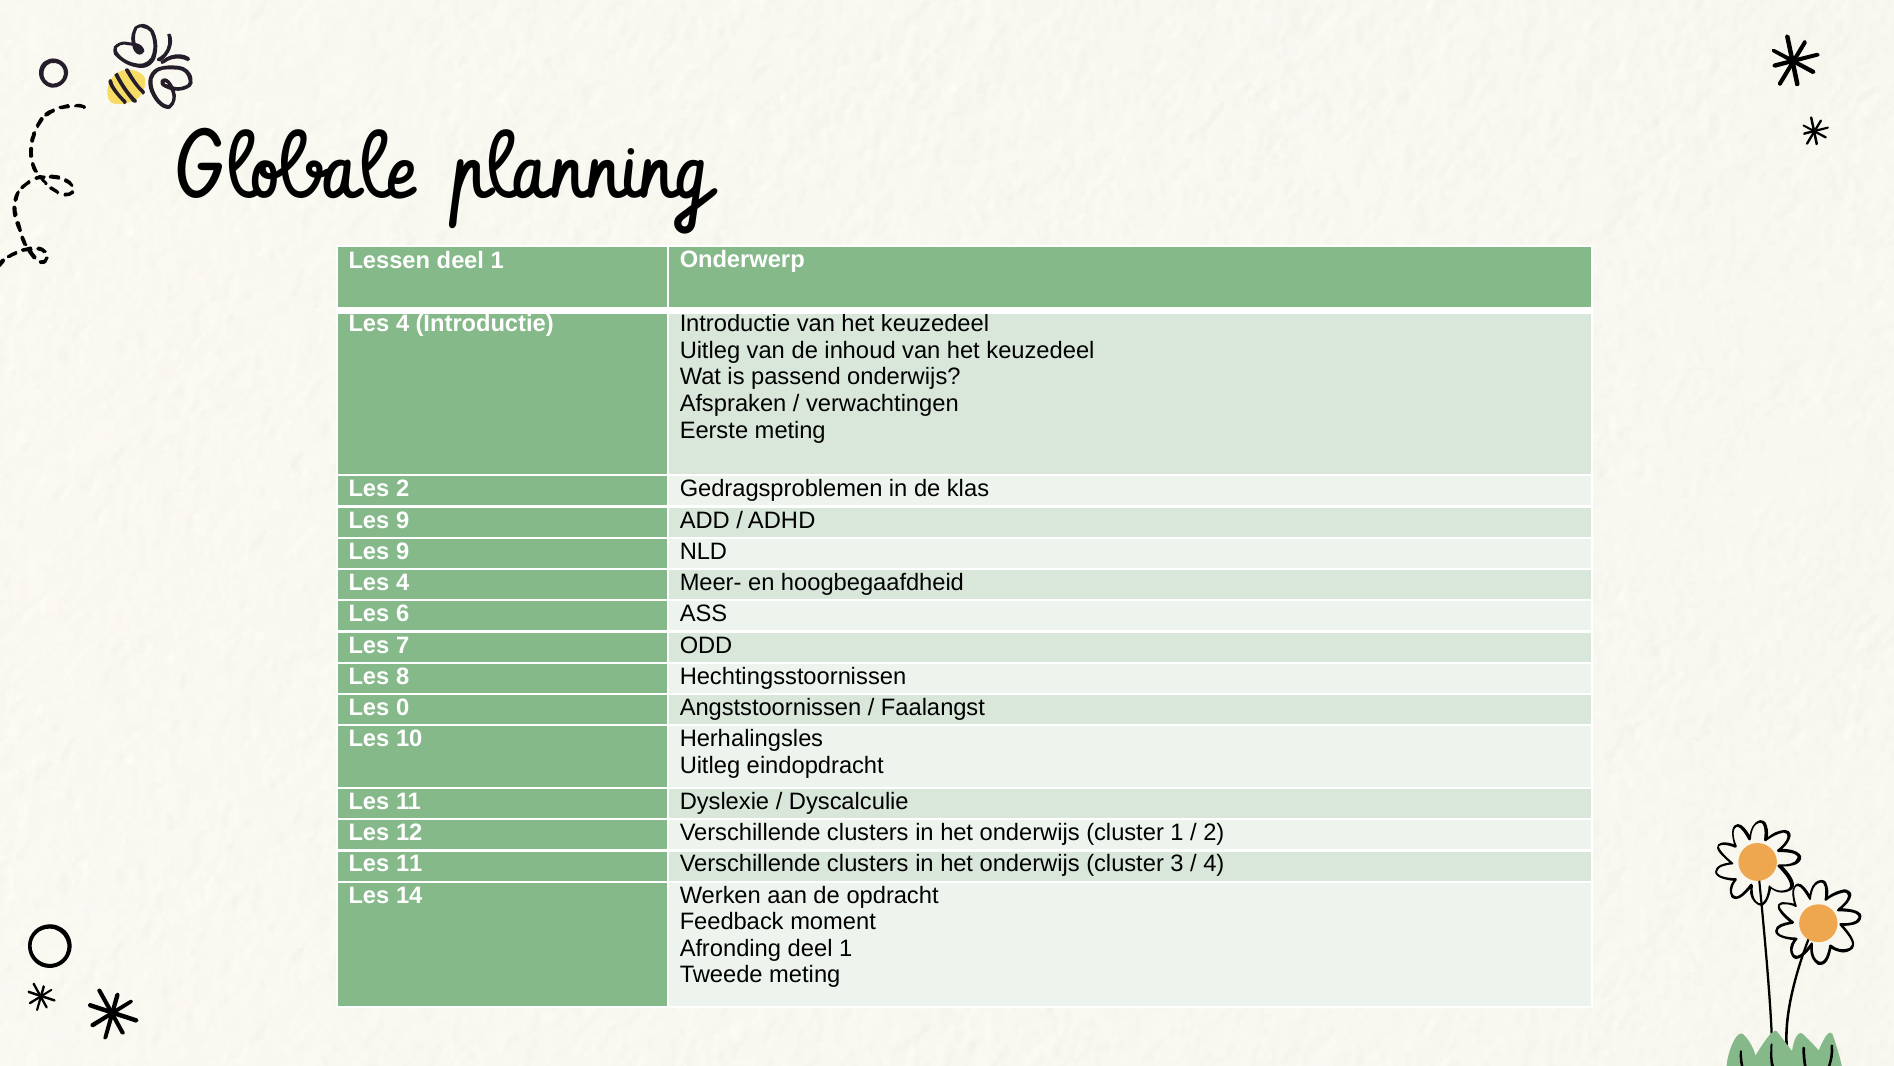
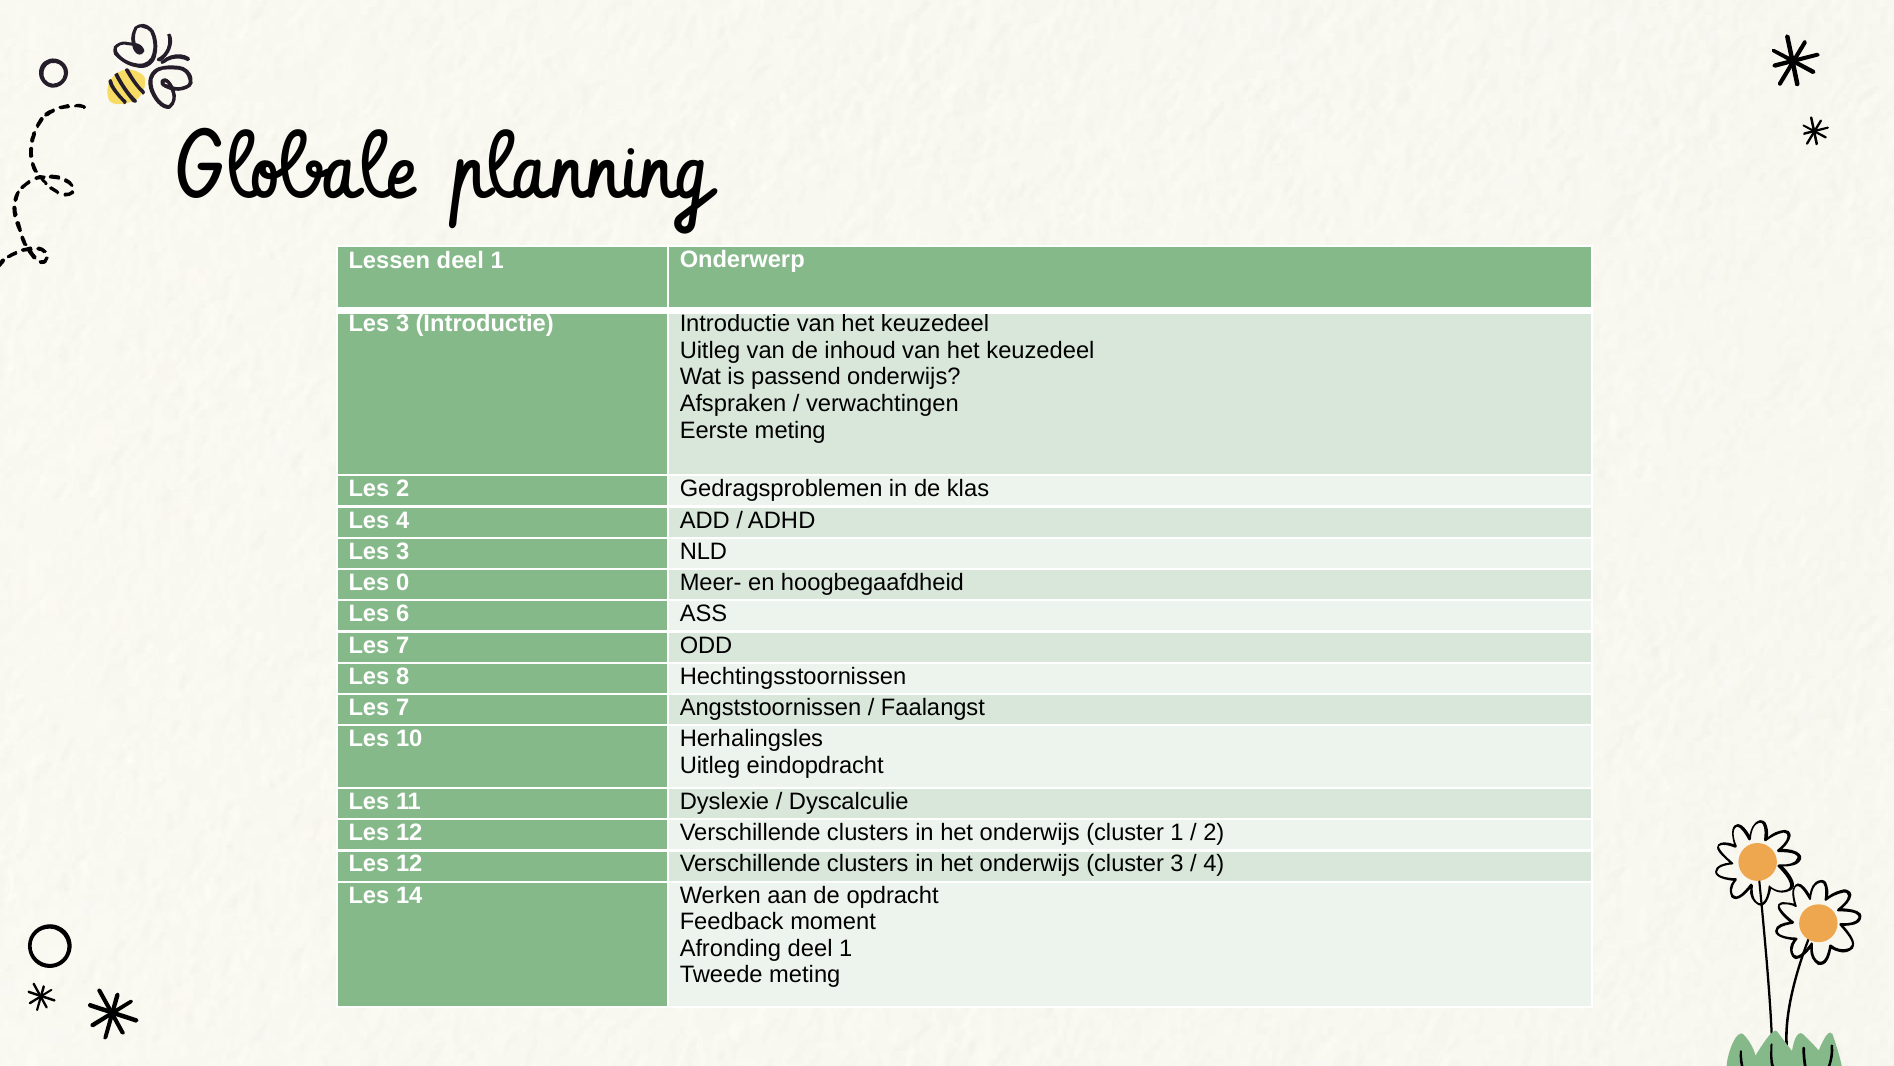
4: 4 -> 3 (403, 324)
9: 9 -> 4 (403, 520)
9: 9 -> 3 (403, 551)
4: 4 -> 0 (403, 582)
0: 0 -> 7 (403, 707)
11: 11 -> 12 (409, 864)
